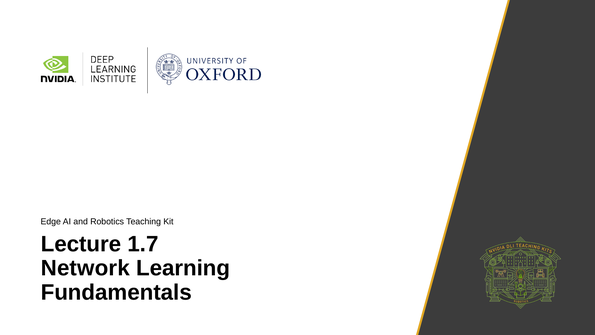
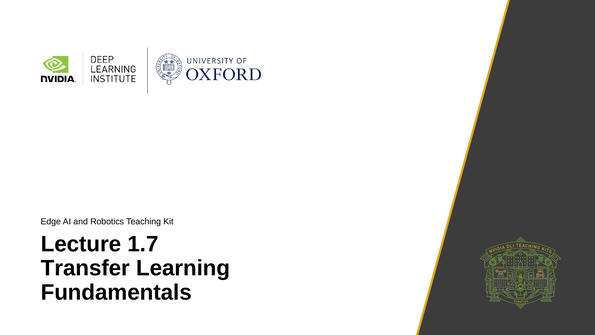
Network: Network -> Transfer (85, 268)
